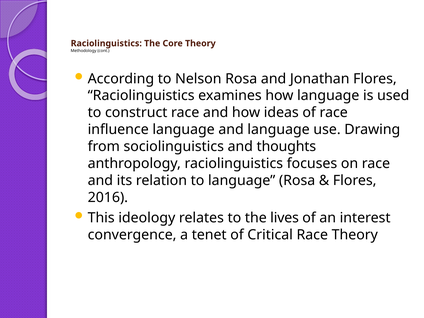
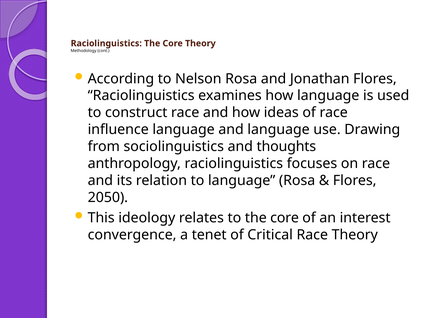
2016: 2016 -> 2050 (108, 197)
to the lives: lives -> core (285, 218)
